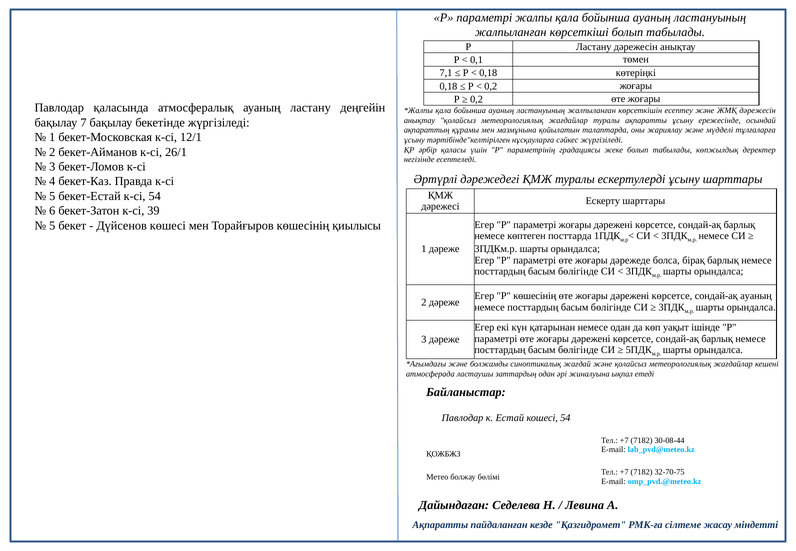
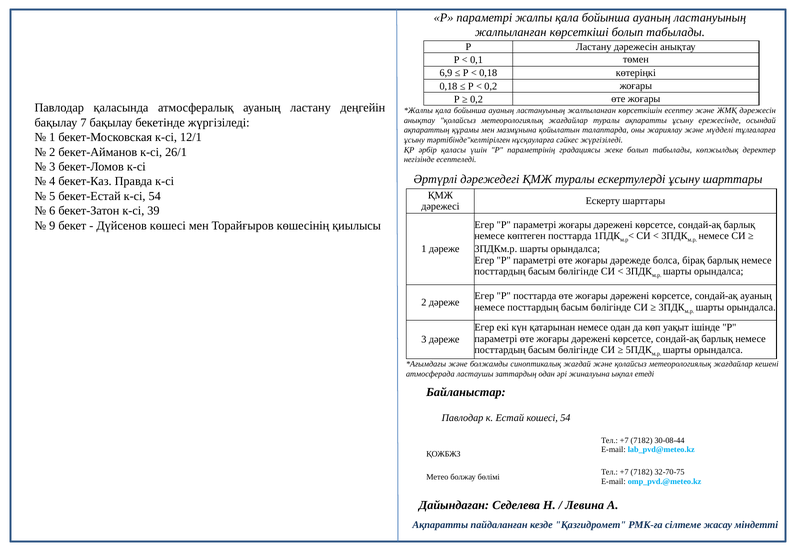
7,1: 7,1 -> 6,9 (446, 73)
5: 5 -> 9 (52, 226)
Р көшесінің: көшесінің -> посттарда (535, 296)
